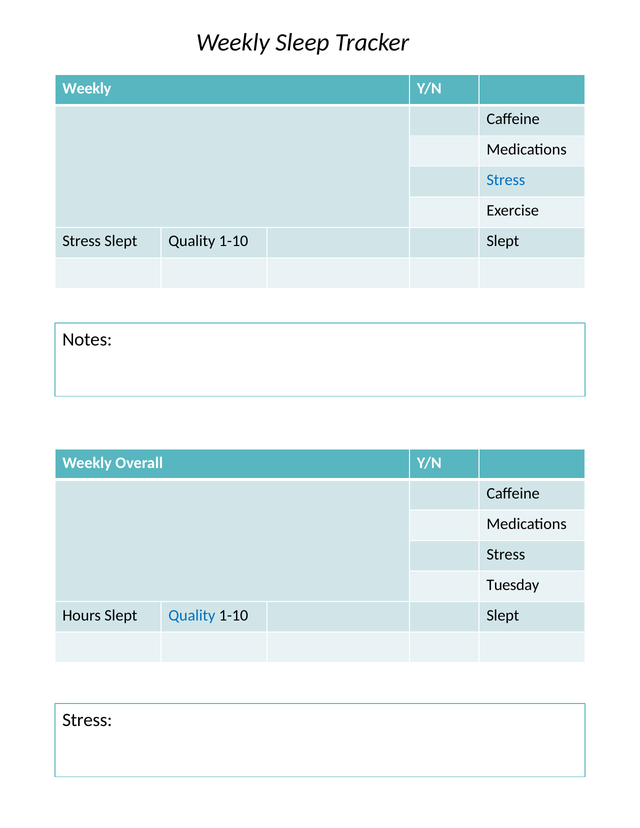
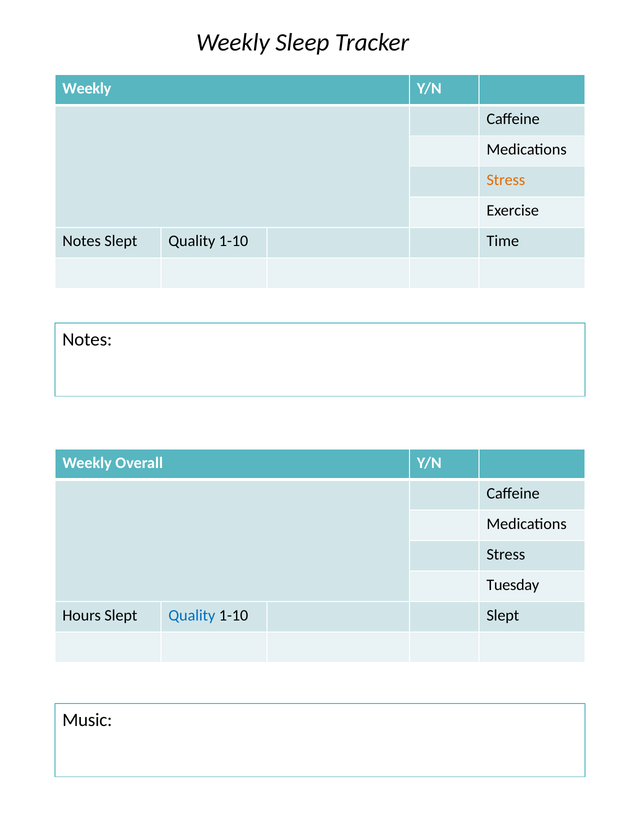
Stress colour: blue -> orange (506, 180)
Stress: Stress -> Notes (82, 241)
Slept: Slept -> Time (503, 241)
Stress: Stress -> Music (87, 720)
